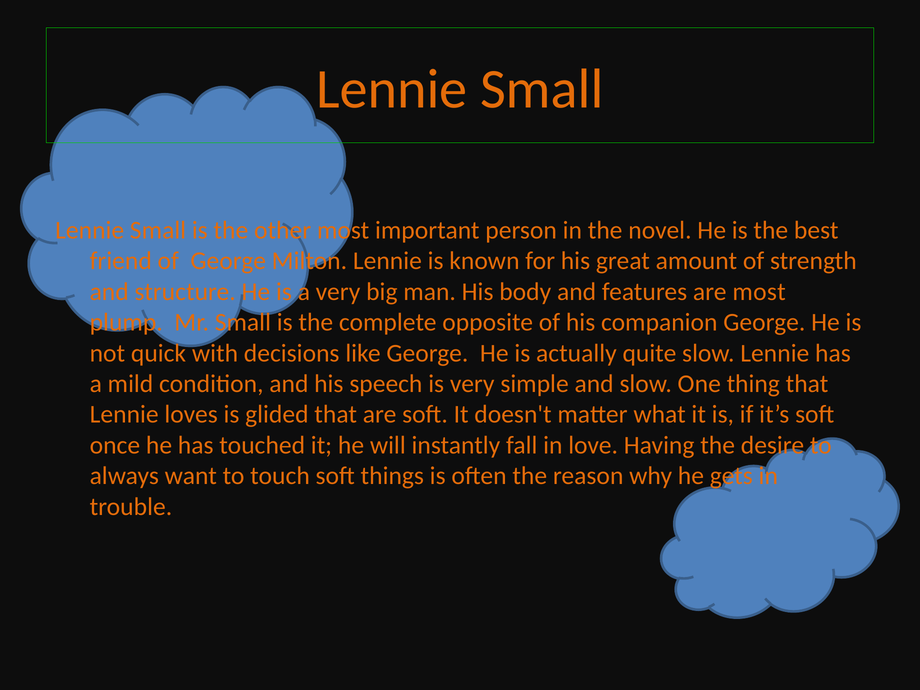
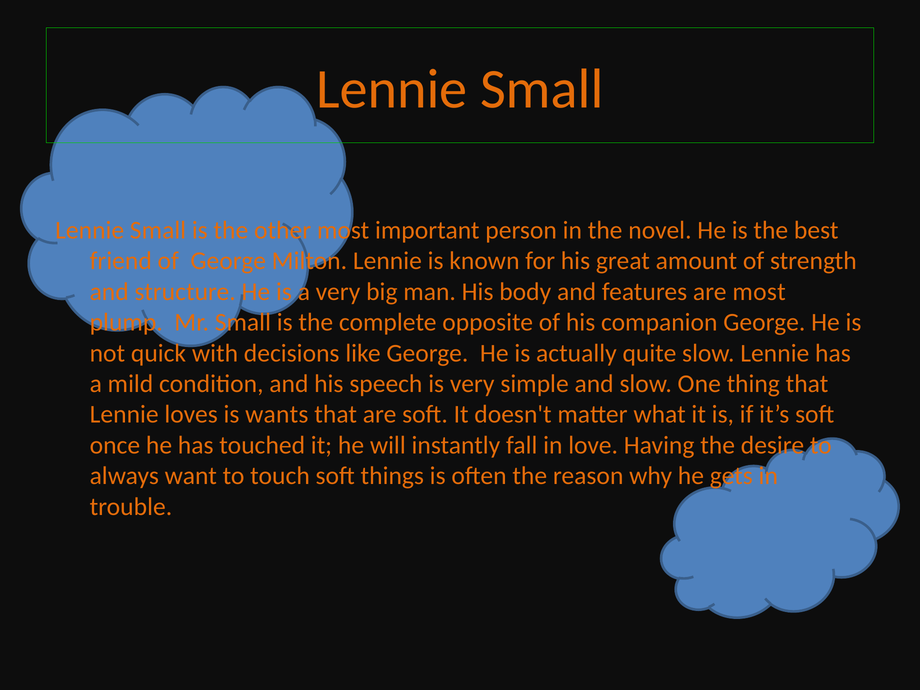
glided: glided -> wants (277, 415)
